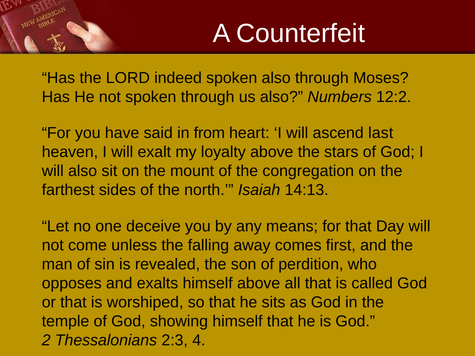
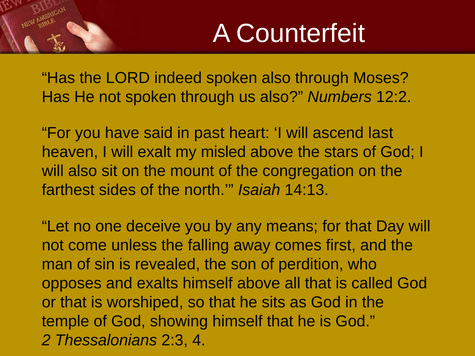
from: from -> past (209, 133)
loyalty: loyalty -> misled (223, 152)
